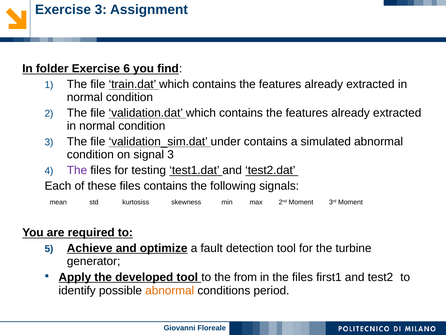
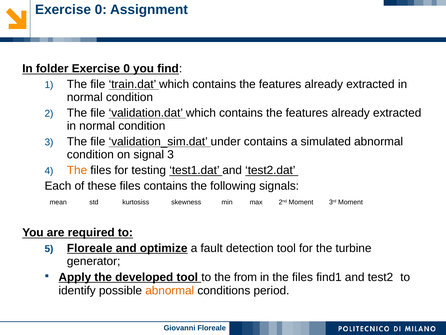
3: 3 -> 0 (101, 10)
folder Exercise 6: 6 -> 0 (127, 69)
The colour: purple -> orange (77, 170)
5 Achieve: Achieve -> Floreale (90, 248)
first1: first1 -> find1 (329, 277)
